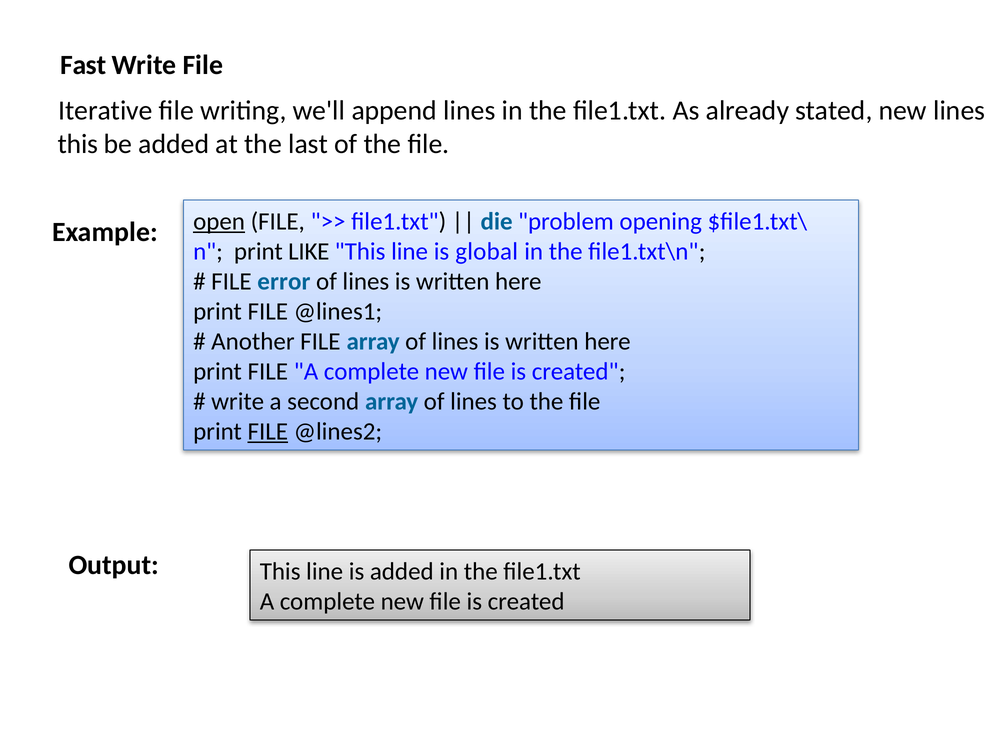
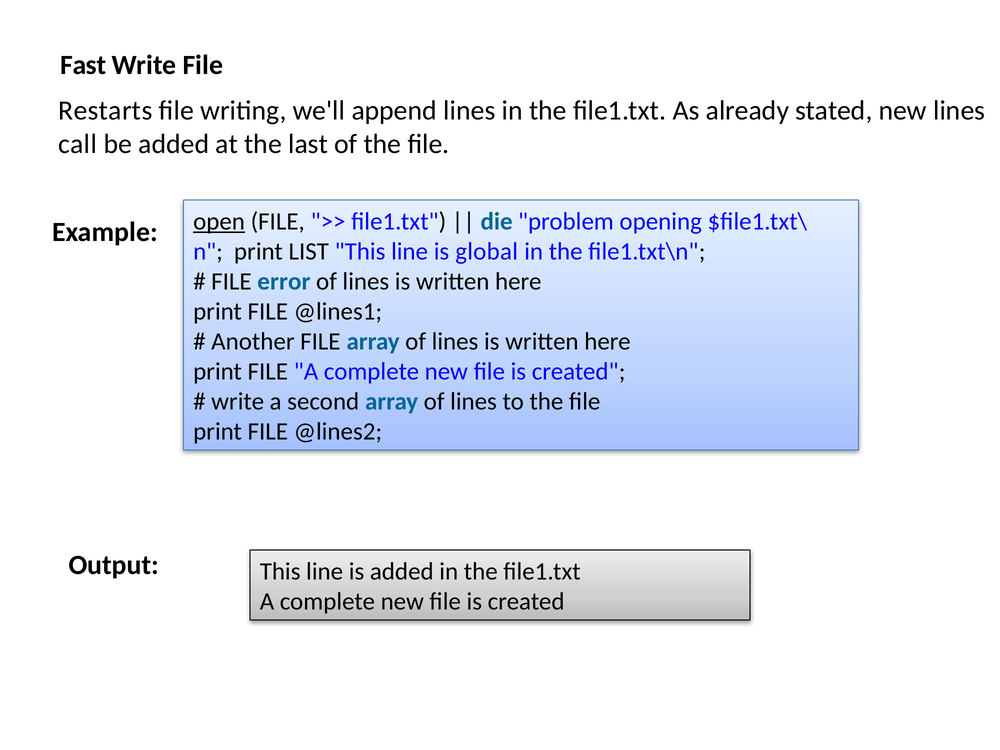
Iterative: Iterative -> Restarts (105, 111)
this: this -> call (78, 144)
LIKE: LIKE -> LIST (309, 252)
FILE underline: present -> none (268, 432)
